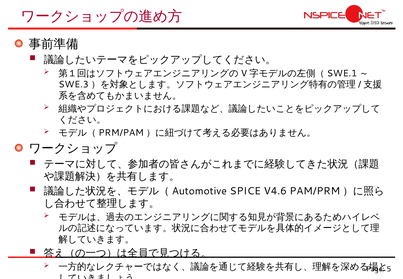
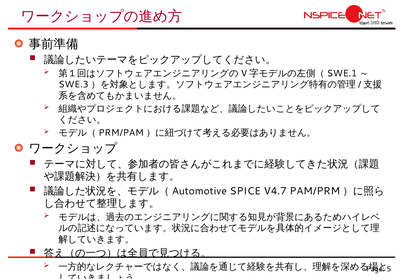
V4.6: V4.6 -> V4.7 (275, 191)
